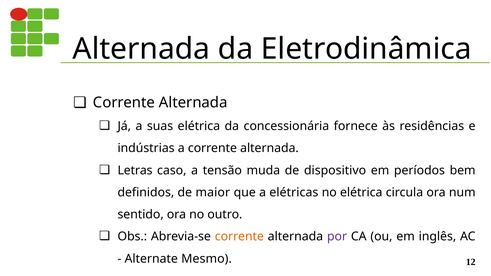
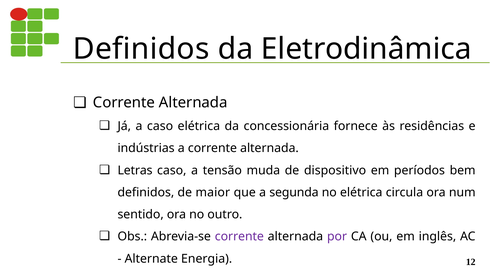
Alternada: Alternada -> Definidos (141, 49)
a suas: suas -> caso (160, 126)
elétricas: elétricas -> segunda (294, 193)
corrente colour: orange -> purple (239, 237)
Mesmo: Mesmo -> Energia (207, 259)
